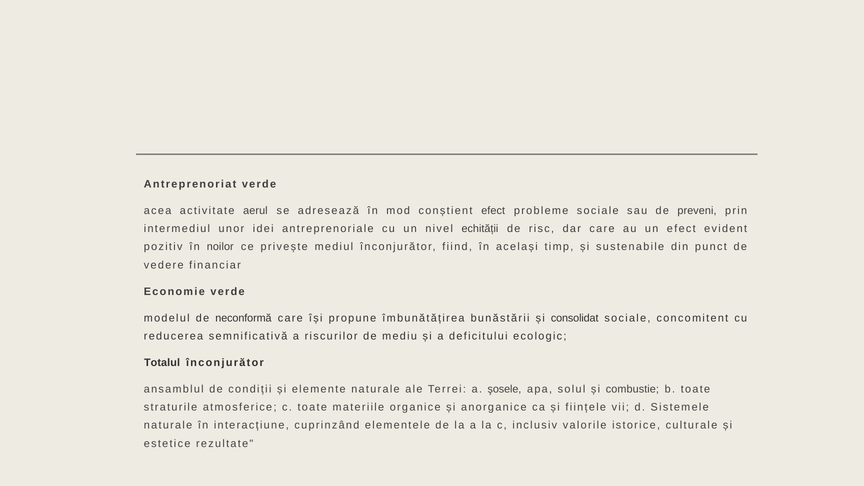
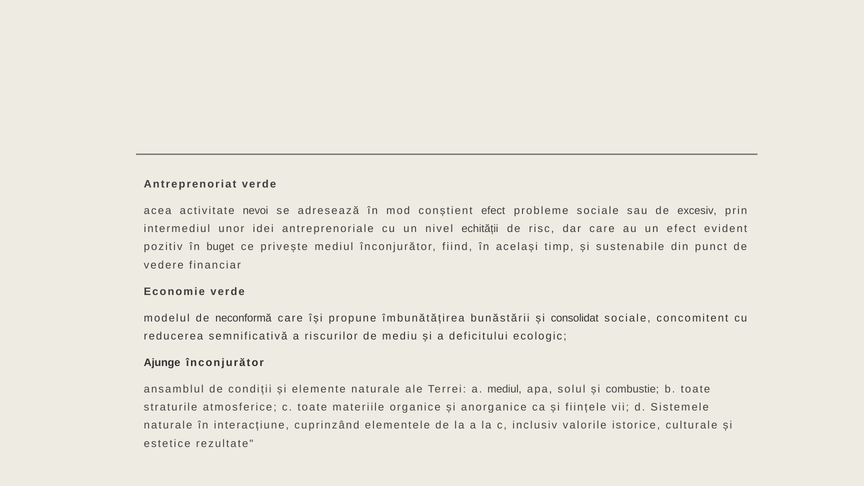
aerul: aerul -> nevoi (256, 211)
preveni: preveni -> excesiv (697, 211)
noilor: noilor -> buget (220, 247)
Totalul: Totalul -> Ajunge (162, 363)
a şosele: şosele -> mediul (505, 389)
